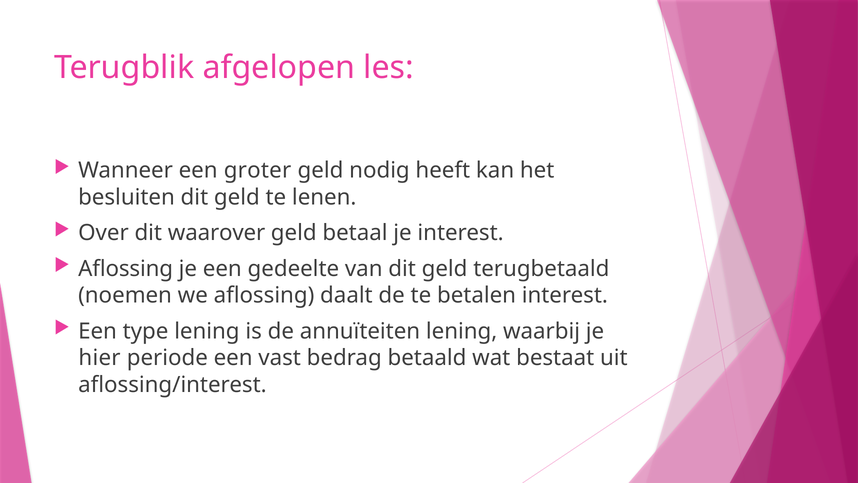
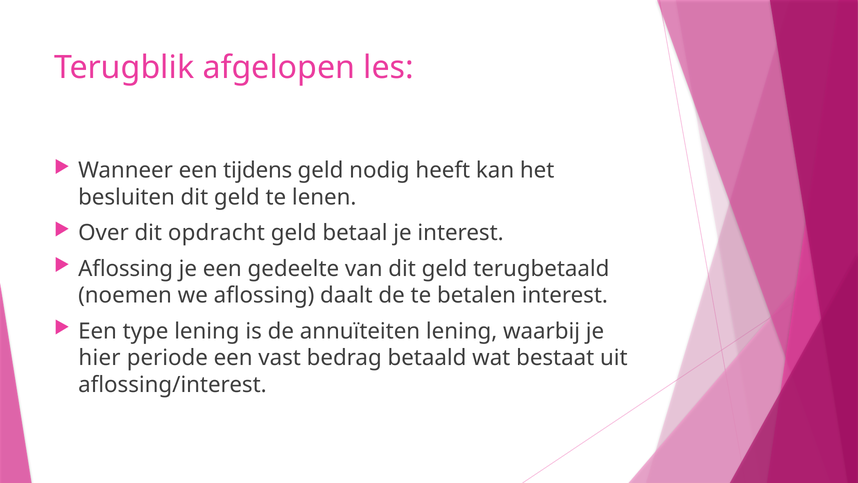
groter: groter -> tijdens (258, 170)
waarover: waarover -> opdracht (216, 233)
